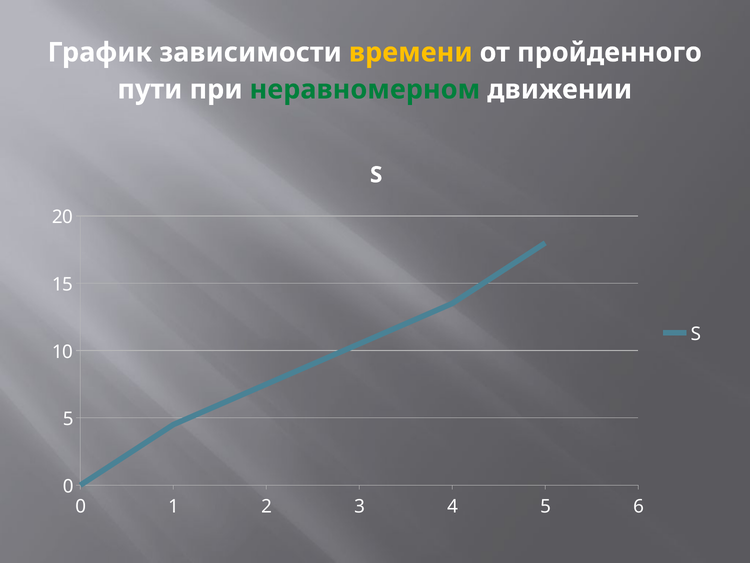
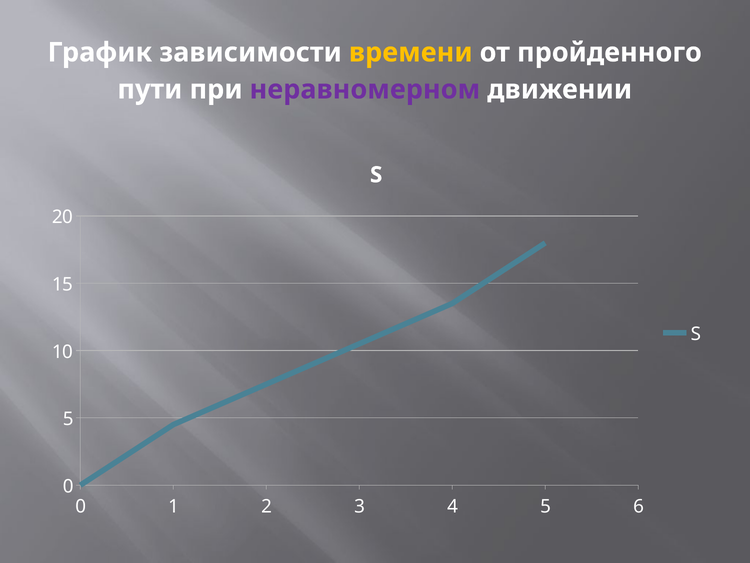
неравномерном colour: green -> purple (365, 89)
